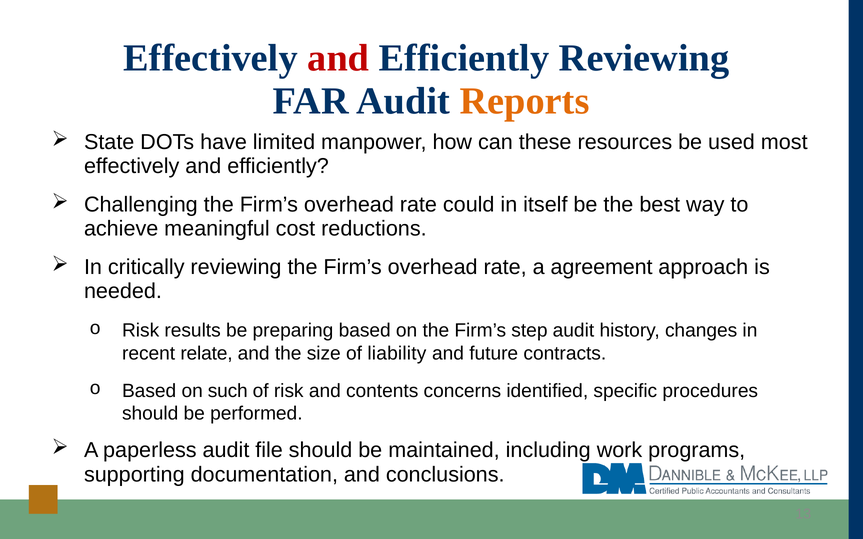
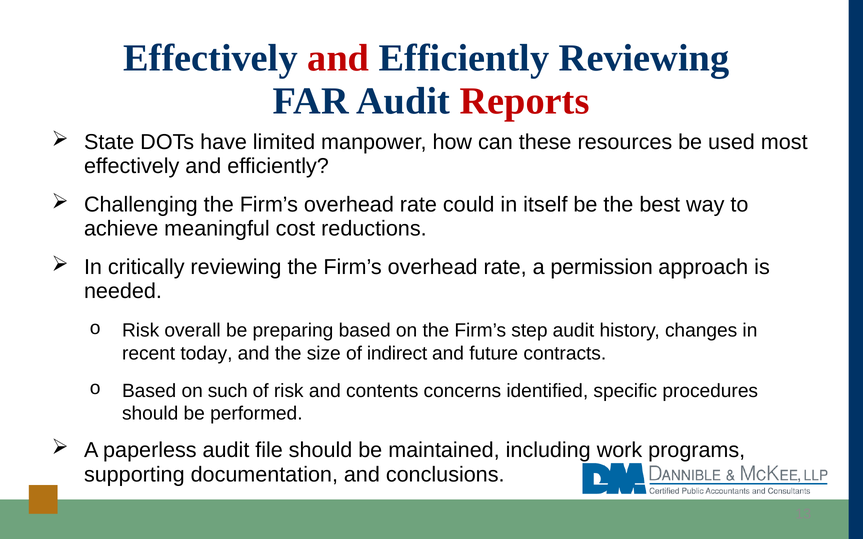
Reports colour: orange -> red (525, 101)
agreement: agreement -> permission (602, 267)
results: results -> overall (193, 331)
relate: relate -> today (206, 354)
liability: liability -> indirect (397, 354)
